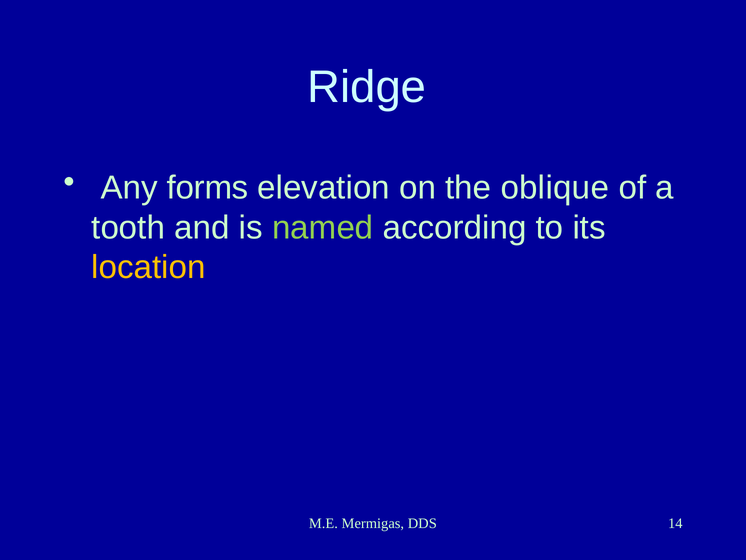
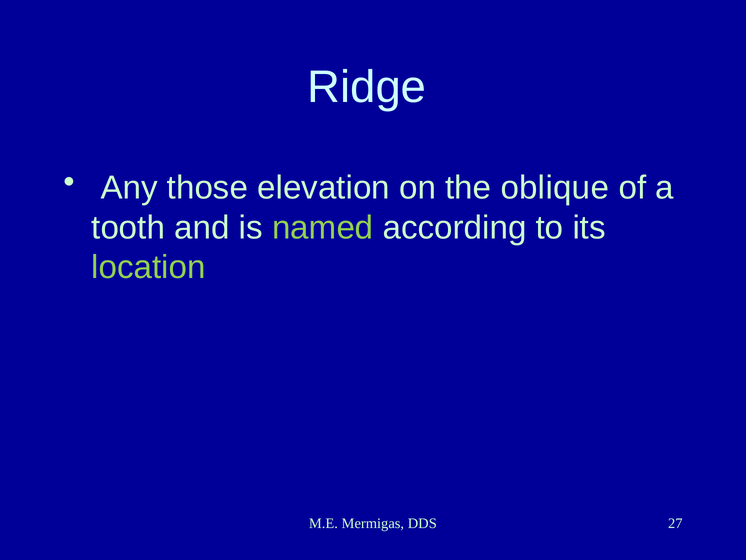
forms: forms -> those (207, 188)
location colour: yellow -> light green (149, 267)
14: 14 -> 27 (675, 523)
